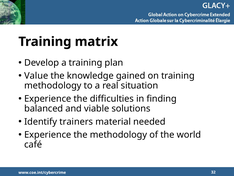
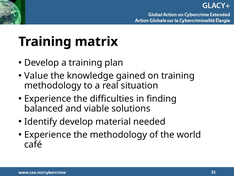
Identify trainers: trainers -> develop (76, 121)
